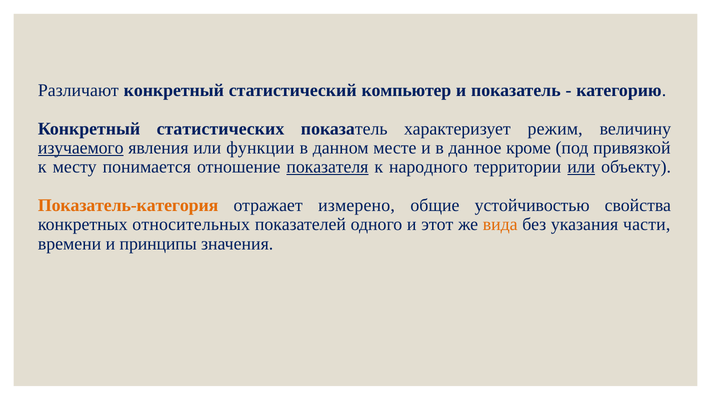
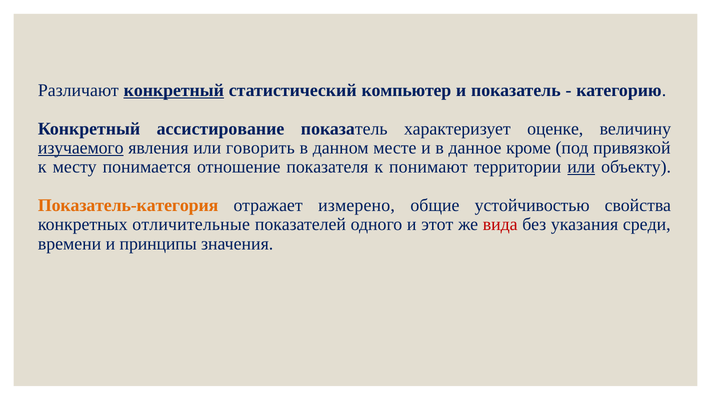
конкретный underline: none -> present (174, 90)
статистических: статистических -> ассистирование (220, 129)
режим: режим -> оценке (555, 129)
функции: функции -> говорить (260, 148)
показателя underline: present -> none (327, 167)
народного: народного -> понимают (428, 167)
относительных: относительных -> отличительные (191, 225)
вида colour: orange -> red (500, 225)
части: части -> среди (647, 225)
